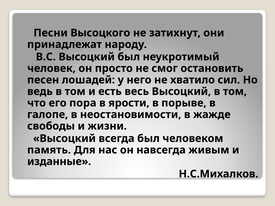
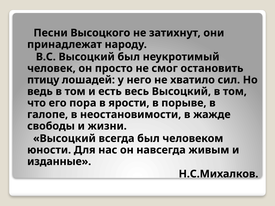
песен: песен -> птицу (43, 80)
память: память -> юности (49, 150)
